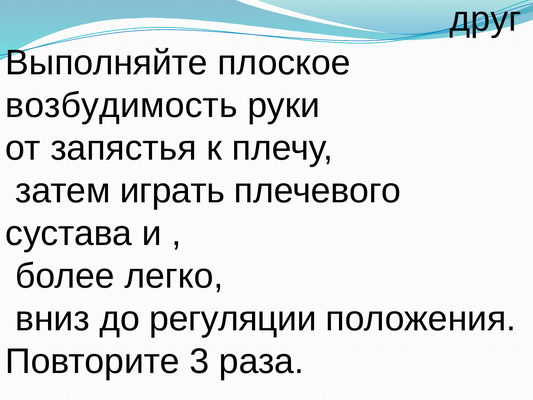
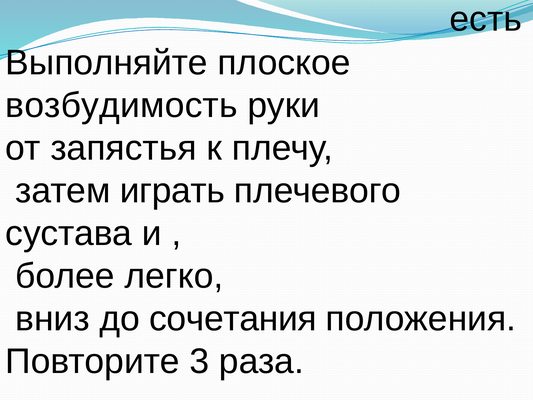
друг: друг -> есть (486, 19)
регуляции: регуляции -> сочетания (233, 319)
